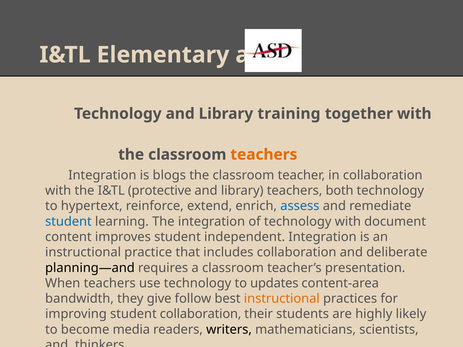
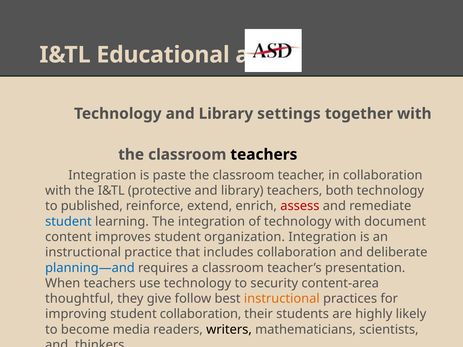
Elementary: Elementary -> Educational (163, 55)
training: training -> settings (289, 114)
teachers colour: orange -> black (264, 155)
blogs: blogs -> paste (169, 175)
hypertext: hypertext -> published (92, 206)
assess colour: blue -> red (300, 206)
independent: independent -> organization (245, 237)
planning—and colour: black -> blue (90, 268)
updates: updates -> security (274, 283)
bandwidth: bandwidth -> thoughtful (79, 299)
